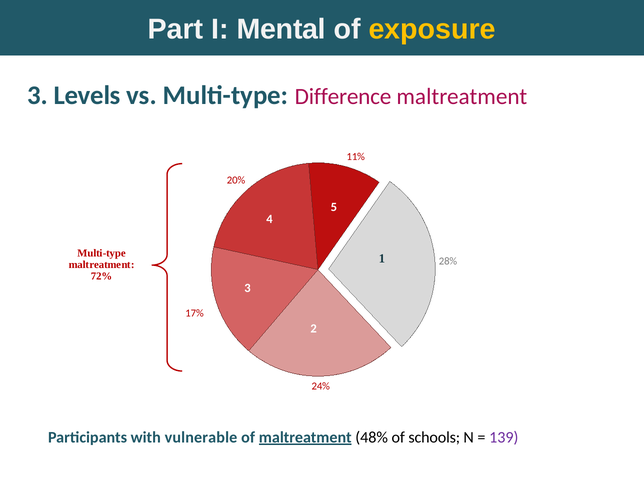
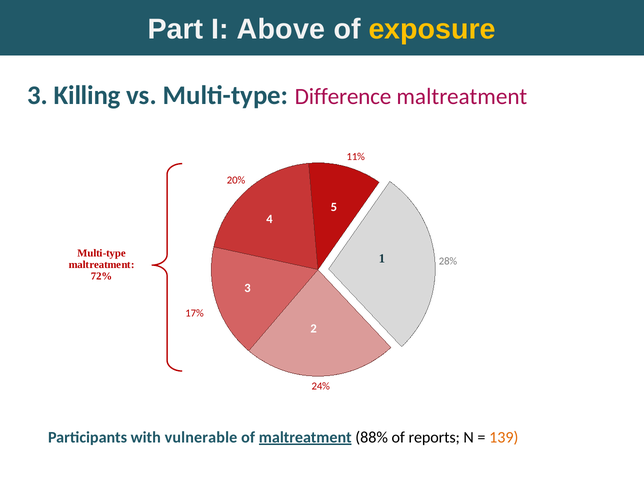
Mental: Mental -> Above (281, 29)
Levels: Levels -> Killing (87, 95)
48%: 48% -> 88% (372, 437)
schools: schools -> reports (434, 437)
139 colour: purple -> orange (504, 437)
